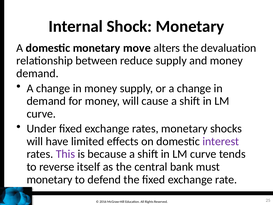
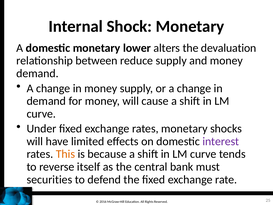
move: move -> lower (137, 48)
This colour: purple -> orange (65, 154)
monetary: monetary -> securities (49, 179)
